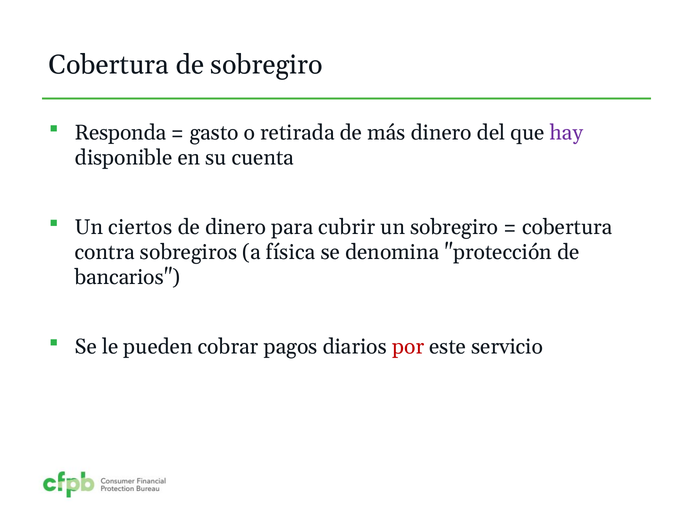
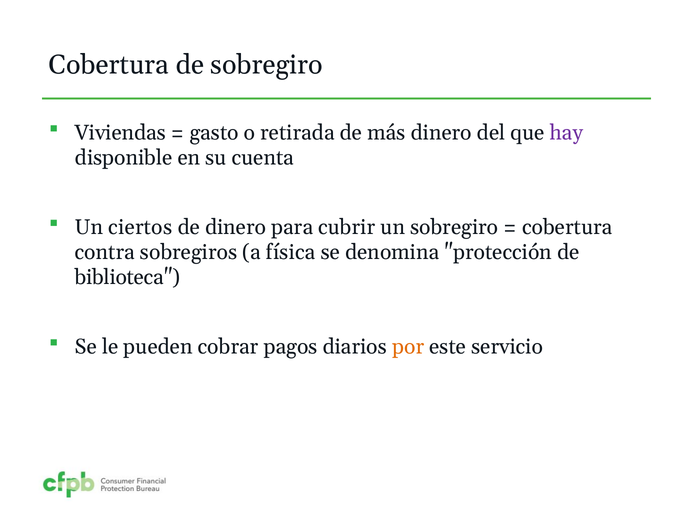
Responda: Responda -> Viviendas (120, 133)
bancarios: bancarios -> biblioteca (127, 277)
por colour: red -> orange (408, 346)
